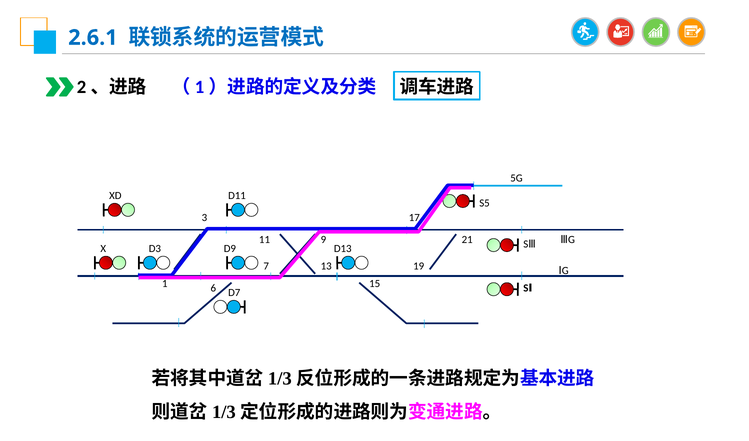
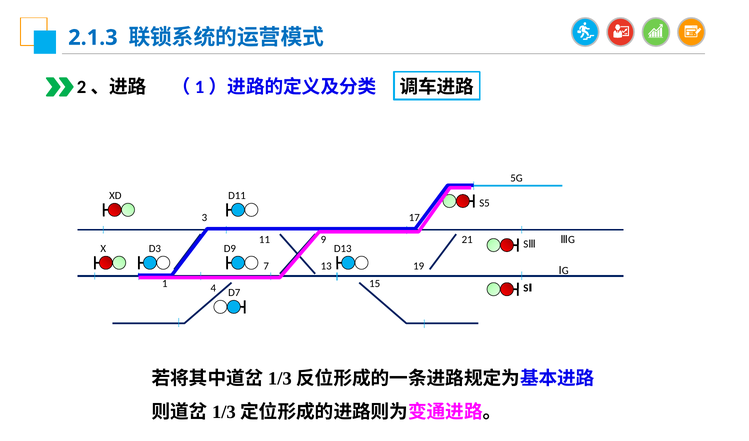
2.6.1: 2.6.1 -> 2.1.3 (93, 38)
6: 6 -> 4 (213, 288)
